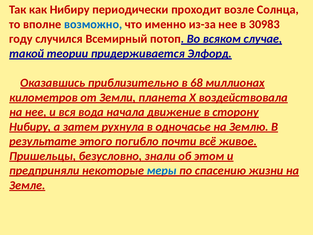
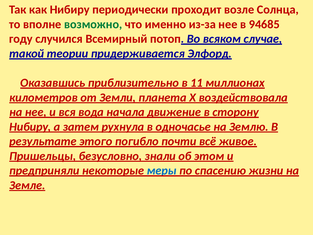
возможно colour: blue -> green (93, 24)
30983: 30983 -> 94685 (264, 24)
68: 68 -> 11 (196, 83)
